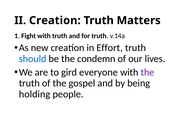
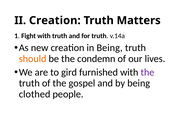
in Effort: Effort -> Being (110, 48)
should colour: blue -> orange (33, 59)
everyone: everyone -> furnished (99, 72)
holding: holding -> clothed (35, 94)
